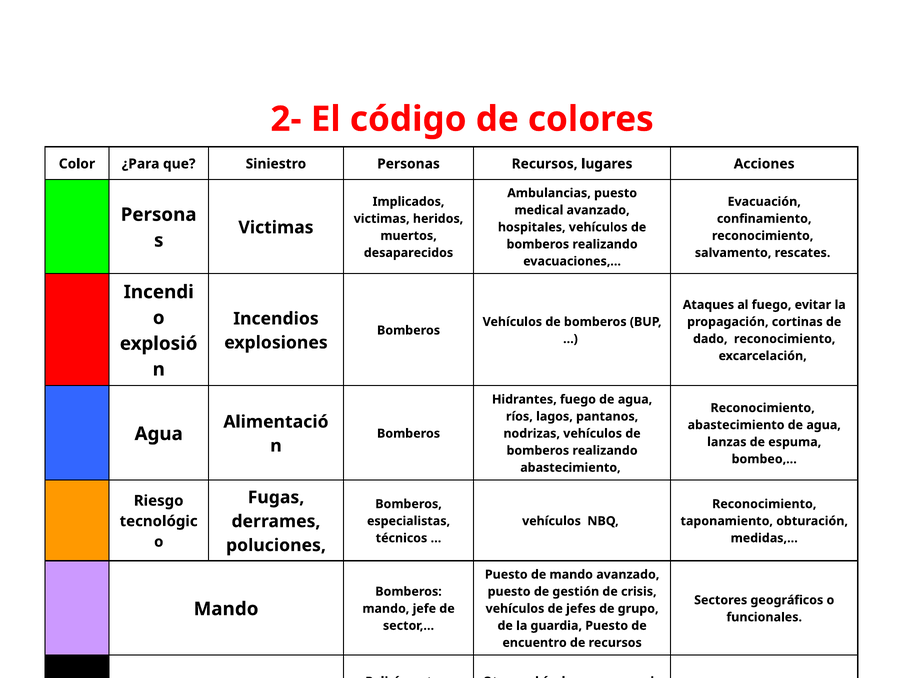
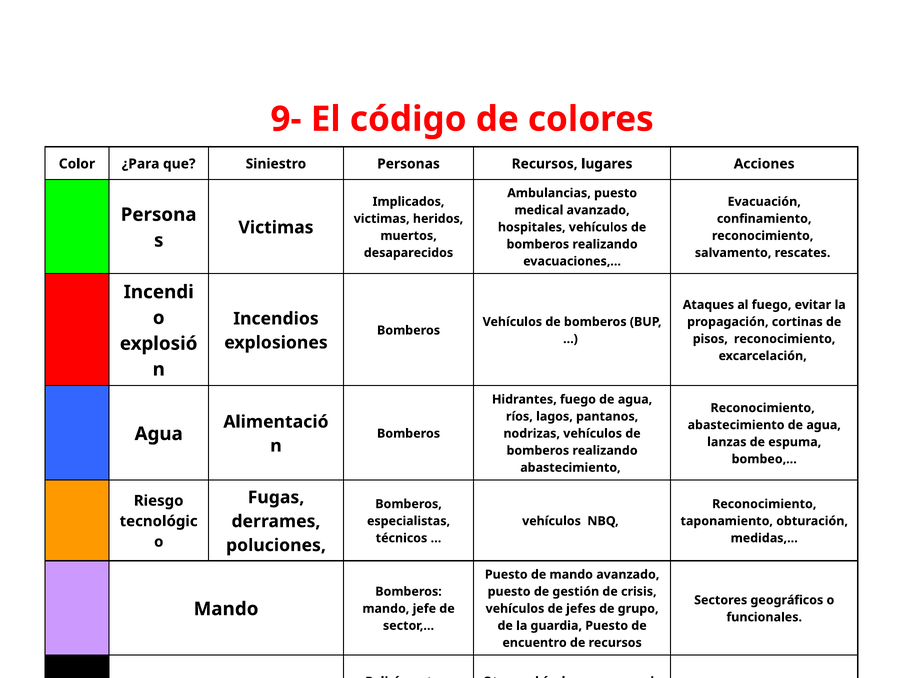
2-: 2- -> 9- (286, 119)
dado: dado -> pisos (710, 339)
